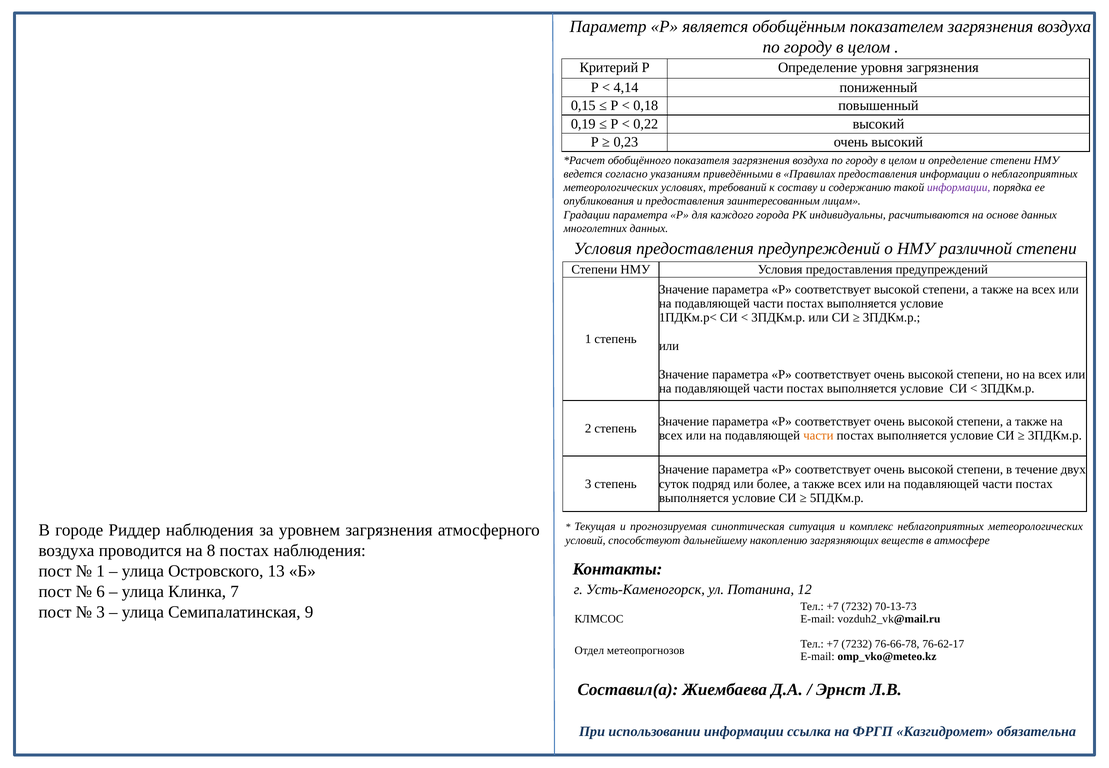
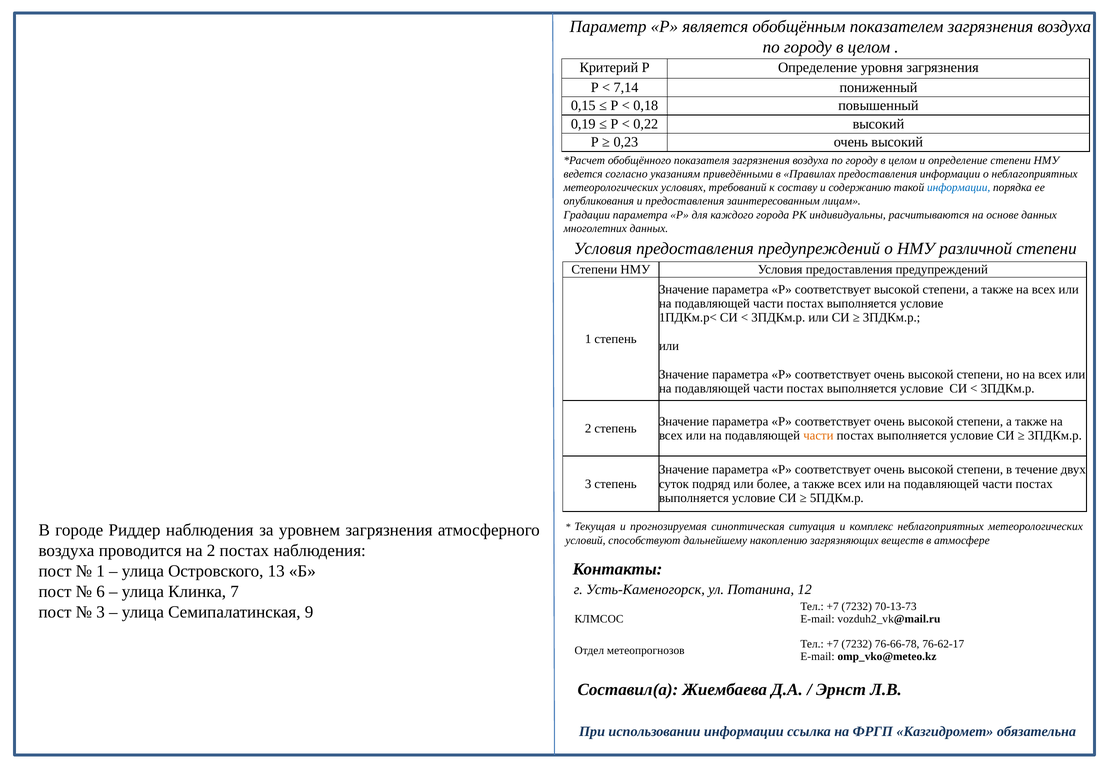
4,14: 4,14 -> 7,14 (626, 87)
информации colour: purple -> blue (959, 188)
на 8: 8 -> 2 (211, 550)
